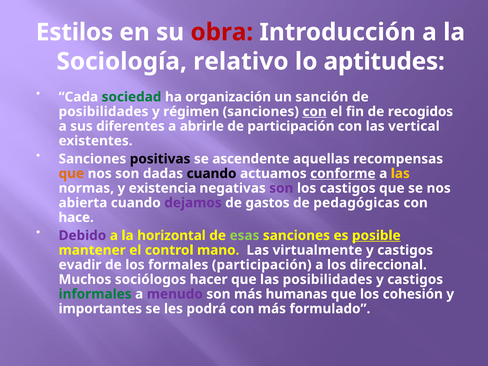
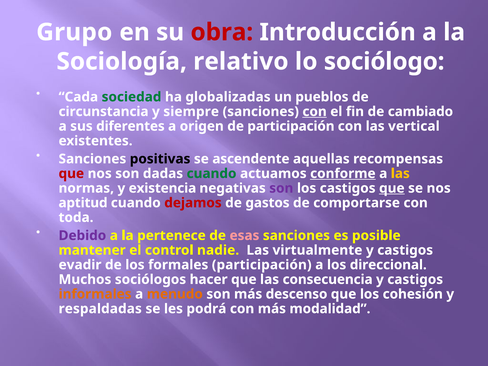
Estilos: Estilos -> Grupo (74, 32)
aptitudes: aptitudes -> sociólogo (384, 61)
organización: organización -> globalizadas (228, 97)
sanción: sanción -> pueblos (322, 97)
posibilidades: posibilidades -> circunstancia (104, 112)
régimen: régimen -> siempre (191, 112)
recogidos: recogidos -> cambiado (420, 112)
abrirle: abrirle -> origen (202, 126)
que colour: orange -> red (71, 174)
cuando colour: black -> green (212, 174)
que underline: none -> present (392, 188)
abierta: abierta -> aptitud (83, 203)
dejamos colour: purple -> red (193, 203)
pedagógicas: pedagógicas -> comportarse (357, 203)
hace: hace -> toda (76, 217)
horizontal: horizontal -> pertenece (171, 236)
esas colour: light green -> pink (244, 236)
posible underline: present -> none (376, 236)
mano: mano -> nadie (218, 250)
las posibilidades: posibilidades -> consecuencia (328, 279)
informales colour: green -> orange (95, 294)
menudo colour: purple -> orange (175, 294)
humanas: humanas -> descenso (297, 294)
importantes: importantes -> respaldadas (100, 309)
formulado: formulado -> modalidad (330, 309)
